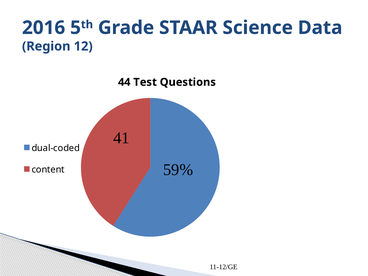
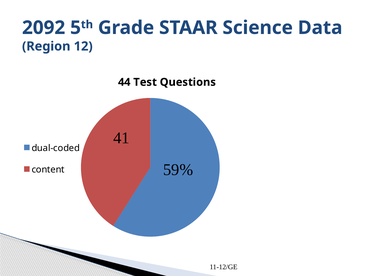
2016: 2016 -> 2092 (44, 28)
